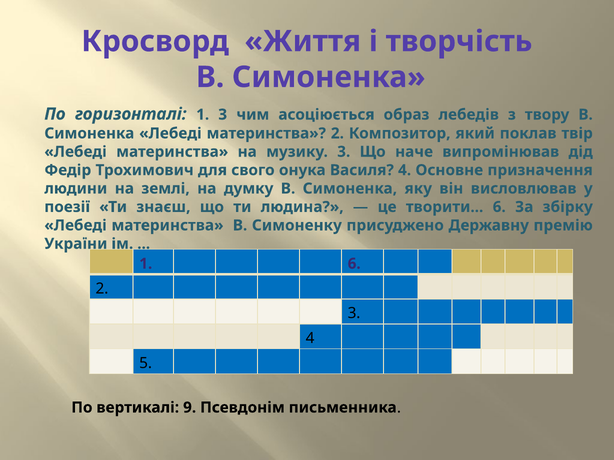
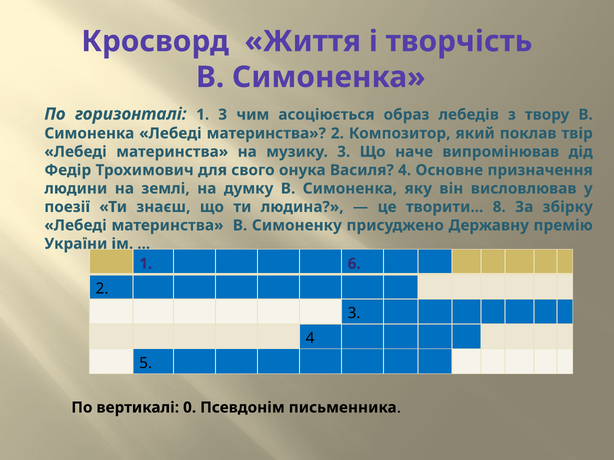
творити 6: 6 -> 8 (499, 207)
9: 9 -> 0 (190, 408)
